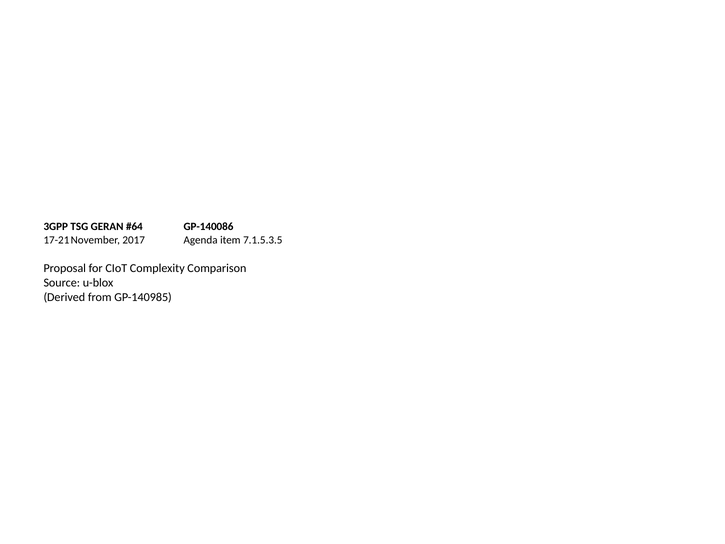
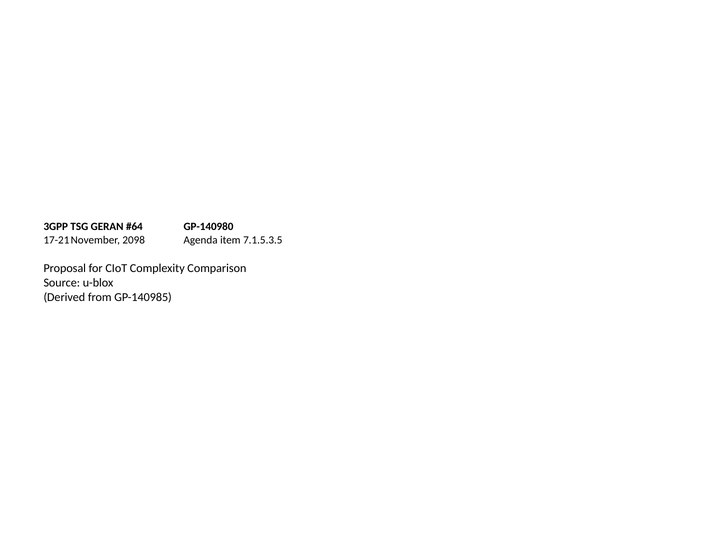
GP-140086: GP-140086 -> GP-140980 (208, 227)
2017: 2017 -> 2098 (134, 240)
